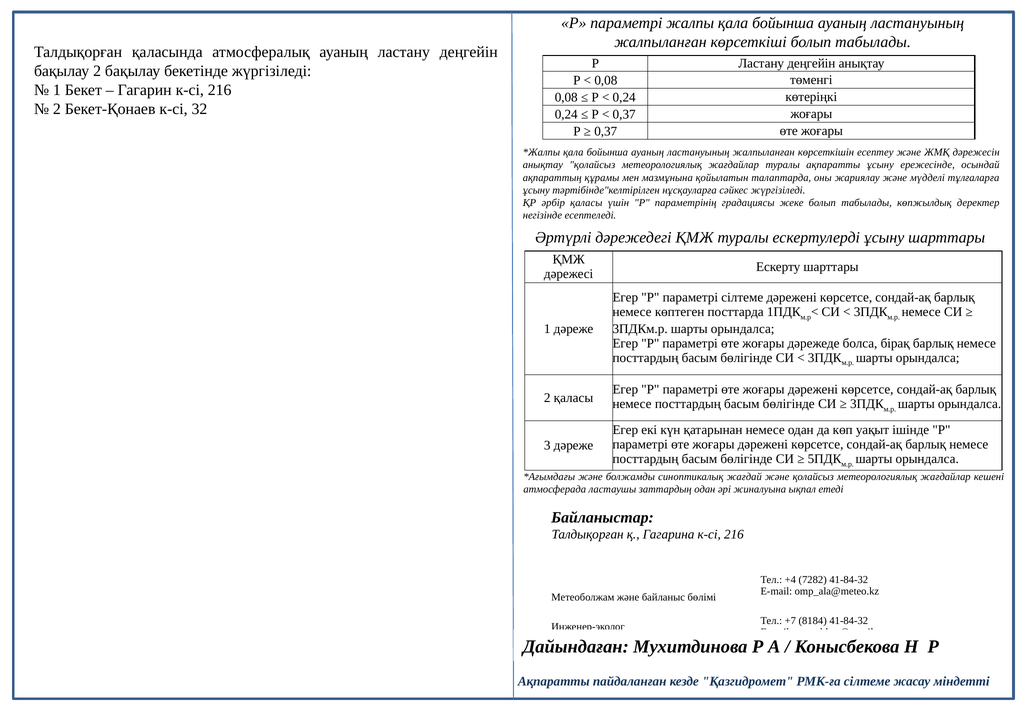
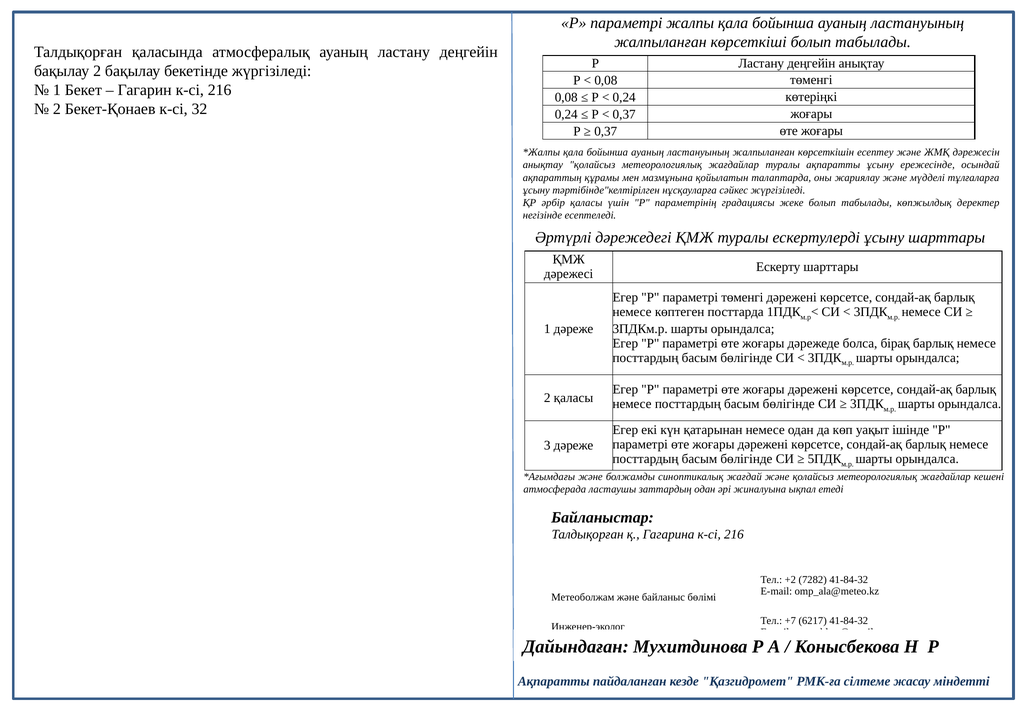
параметрі сілтеме: сілтеме -> төменгі (742, 298)
+4: +4 -> +2 (790, 580)
8184: 8184 -> 6217 (813, 621)
